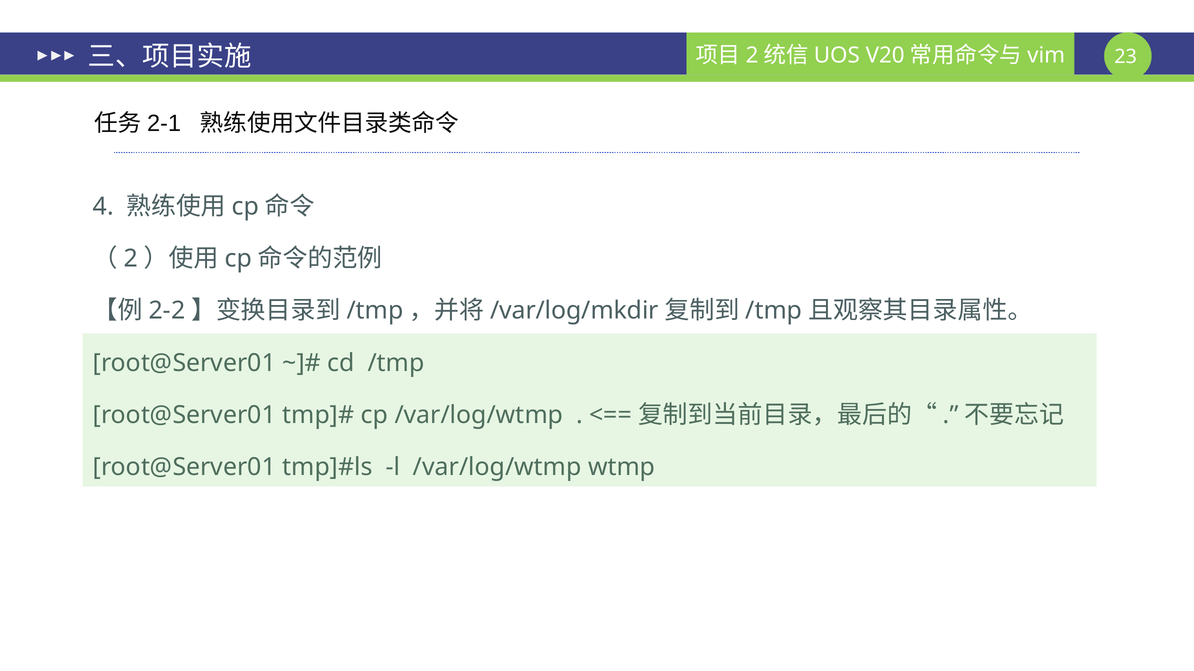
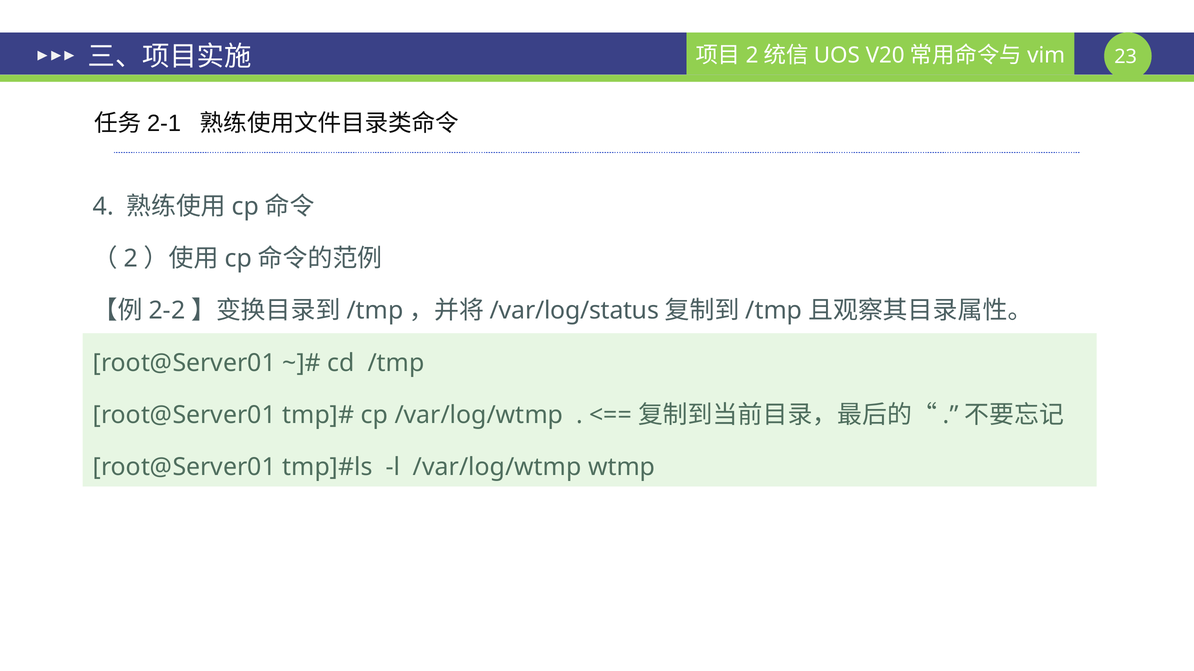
/var/log/mkdir: /var/log/mkdir -> /var/log/status (574, 311)
